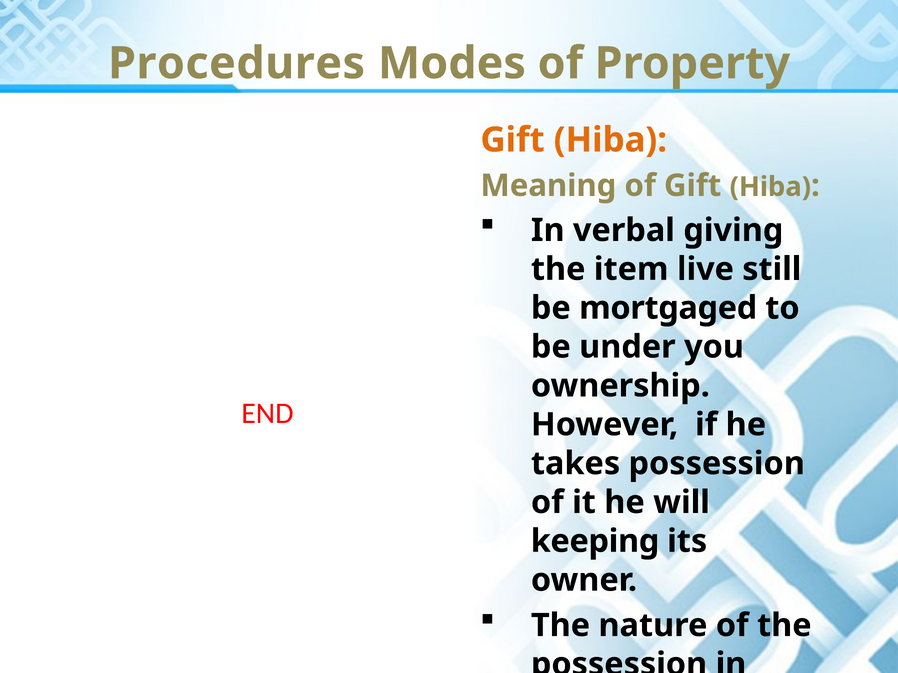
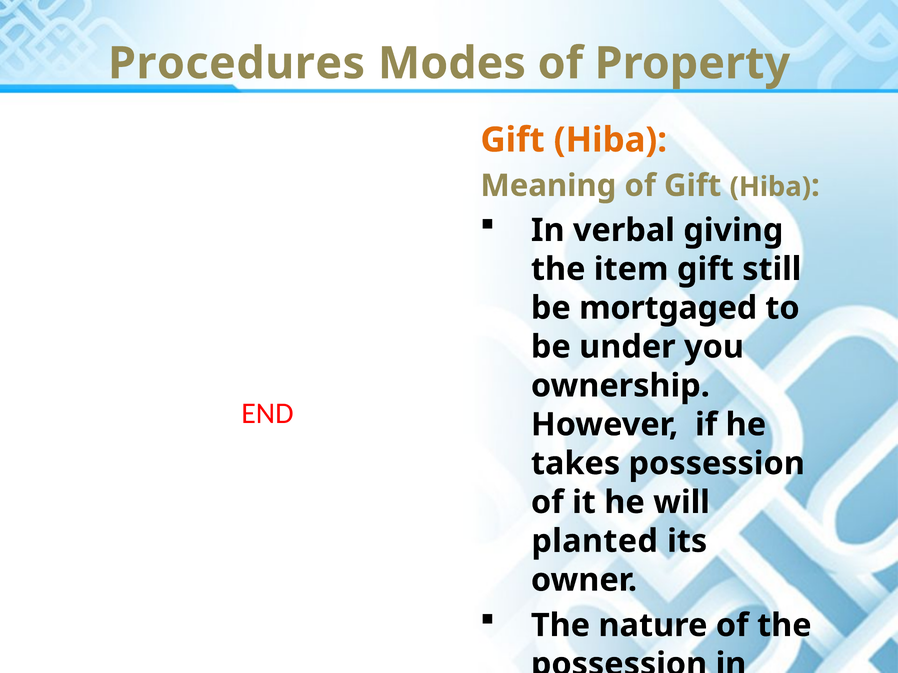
item live: live -> gift (705, 269)
keeping: keeping -> planted (595, 542)
